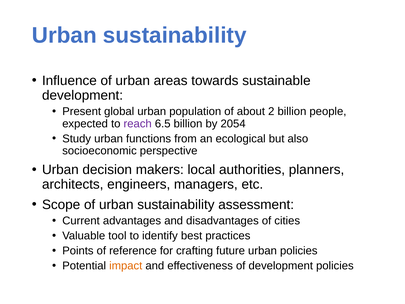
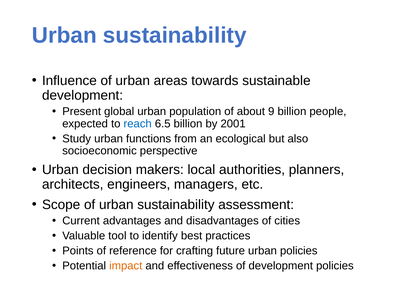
2: 2 -> 9 (271, 111)
reach colour: purple -> blue (138, 124)
2054: 2054 -> 2001 (233, 124)
